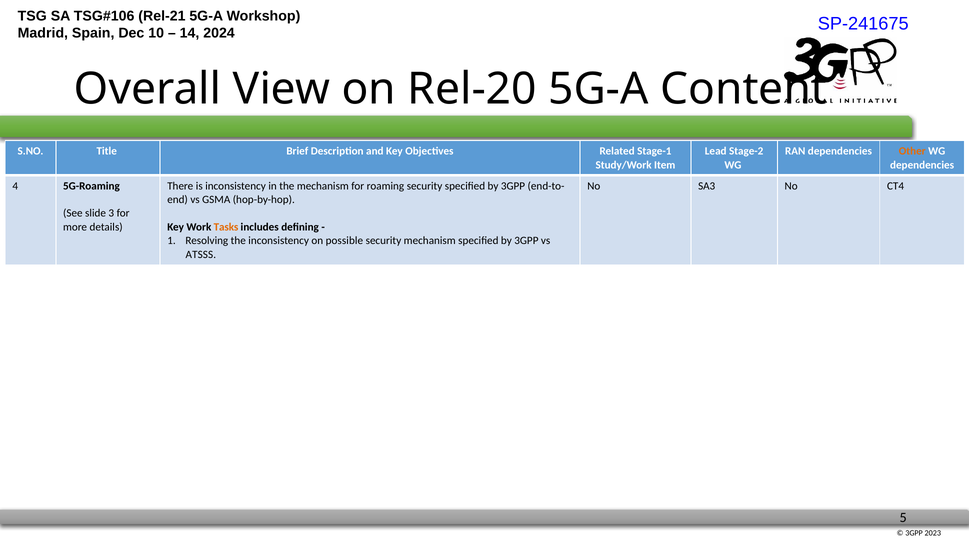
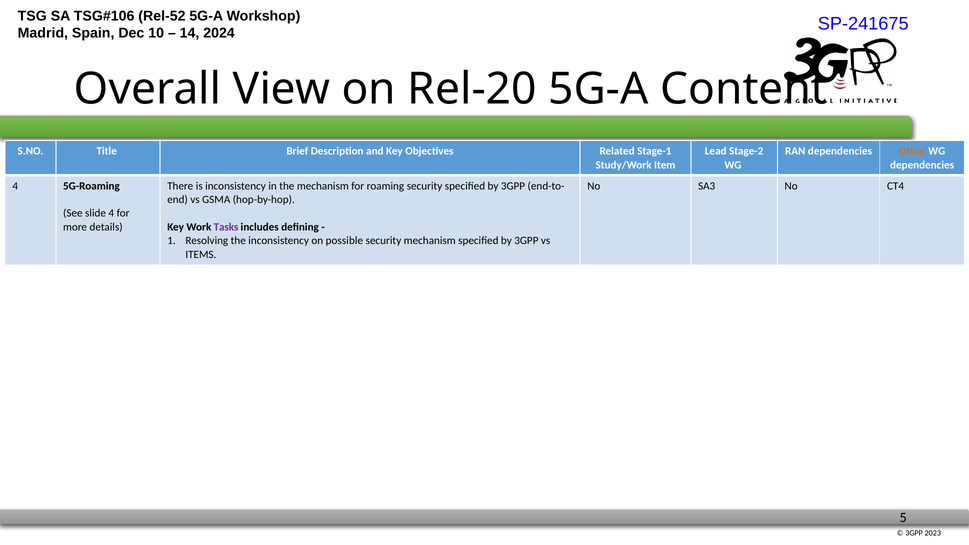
Rel-21: Rel-21 -> Rel-52 (162, 16)
slide 3: 3 -> 4 (111, 213)
Tasks colour: orange -> purple (226, 227)
ATSSS: ATSSS -> ITEMS (201, 254)
